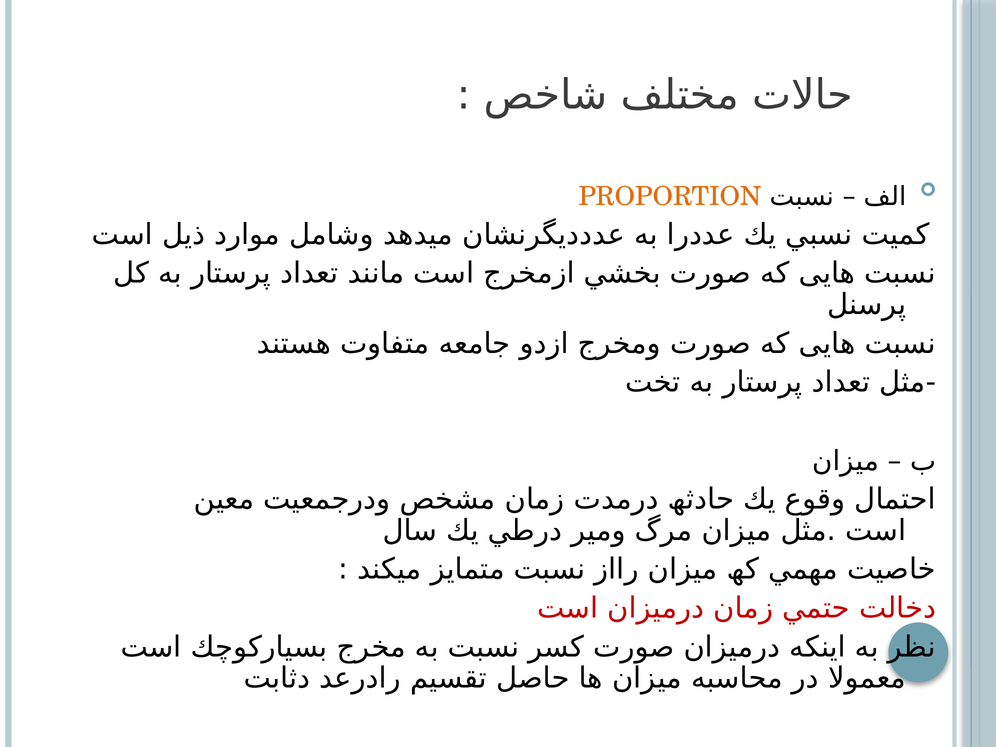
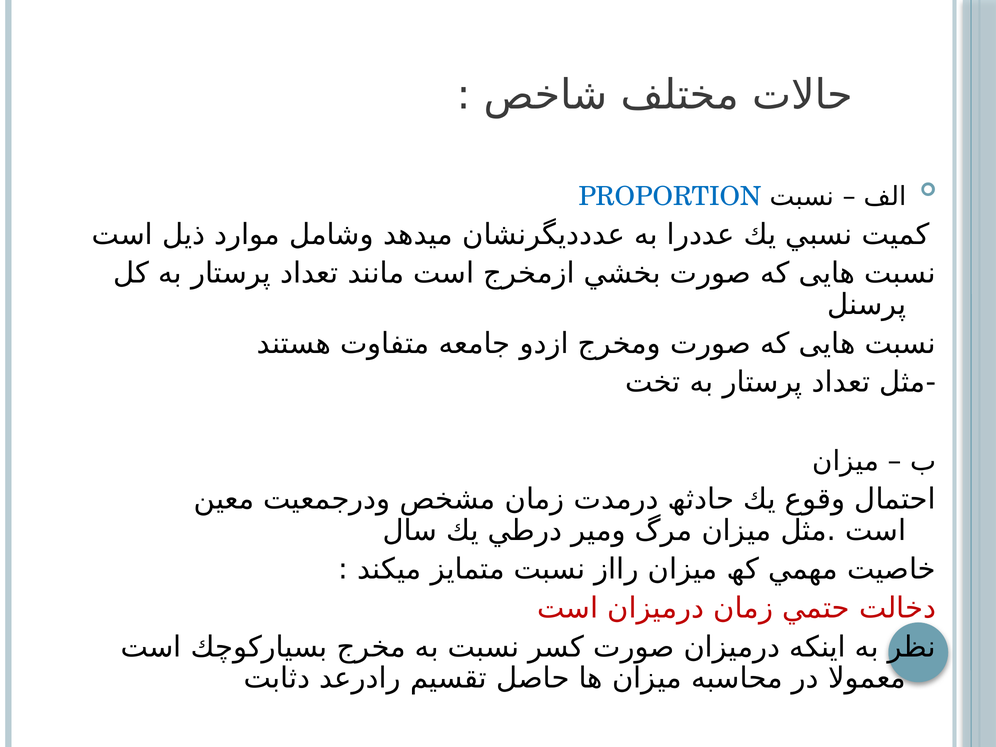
PROPORTION colour: orange -> blue (670, 197)
